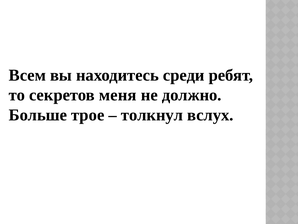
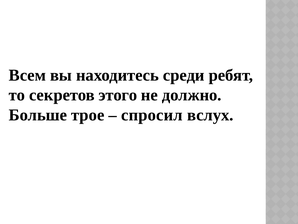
меня: меня -> этого (118, 95)
толкнул: толкнул -> спросил (152, 115)
